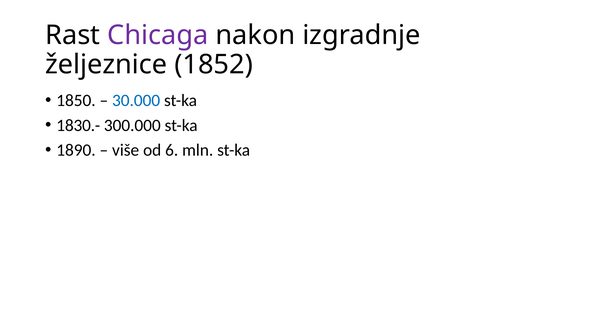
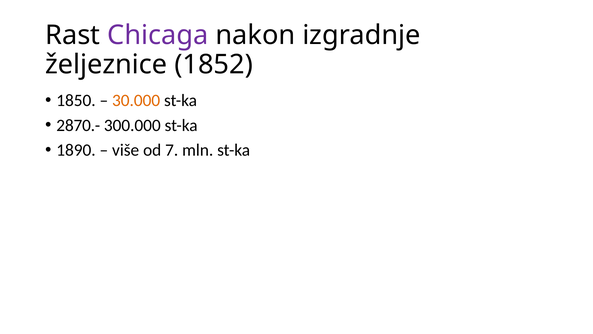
30.000 colour: blue -> orange (136, 100)
1830.-: 1830.- -> 2870.- (78, 125)
6: 6 -> 7 (172, 150)
